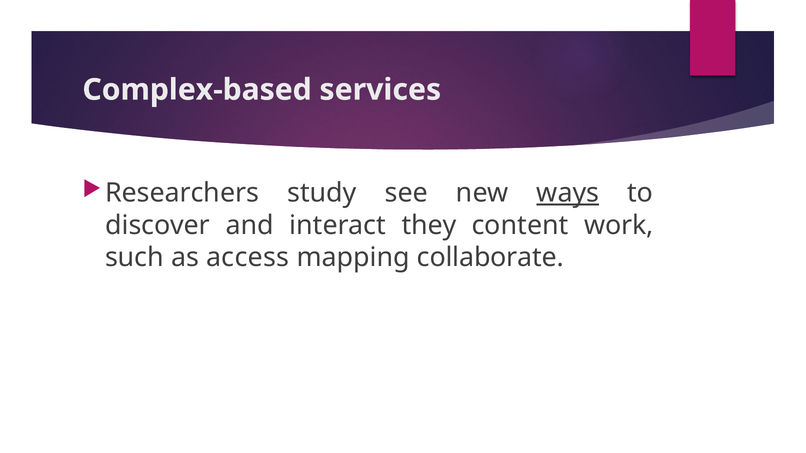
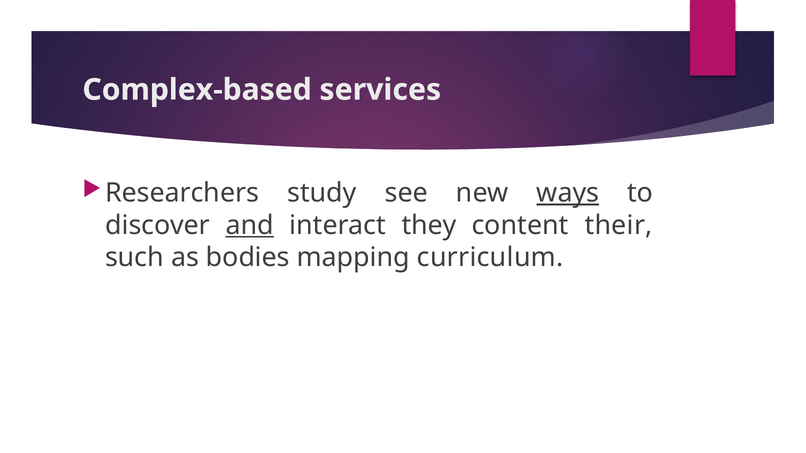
and underline: none -> present (250, 225)
work: work -> their (619, 225)
access: access -> bodies (248, 258)
collaborate: collaborate -> curriculum (490, 258)
